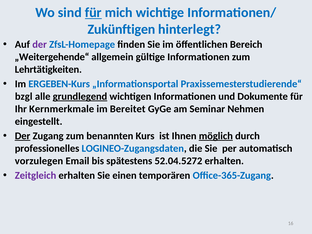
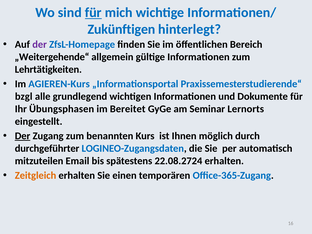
ERGEBEN-Kurs: ERGEBEN-Kurs -> AGIEREN-Kurs (59, 84)
grundlegend underline: present -> none (80, 96)
Kernmerkmale: Kernmerkmale -> Übungsphasen (62, 109)
Nehmen: Nehmen -> Lernorts (246, 109)
möglich underline: present -> none (216, 136)
professionelles: professionelles -> durchgeführter (47, 148)
vorzulegen: vorzulegen -> mitzuteilen (39, 161)
52.04.5272: 52.04.5272 -> 22.08.2724 (178, 161)
Zeitgleich colour: purple -> orange (36, 175)
